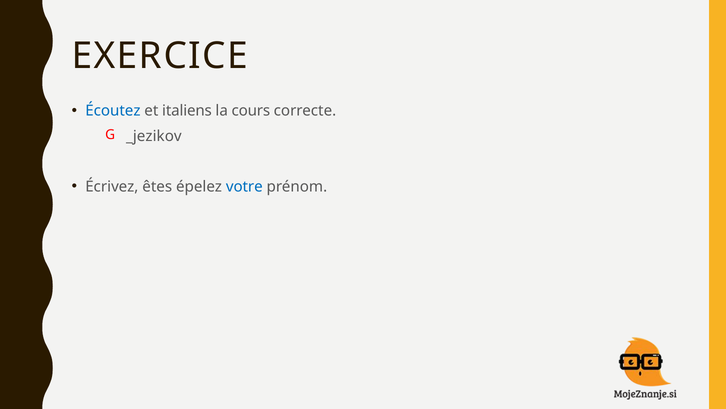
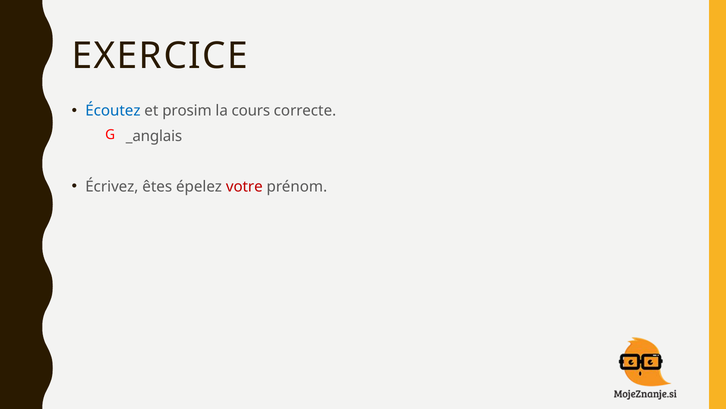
italiens: italiens -> prosim (187, 111)
_jezikov: _jezikov -> _anglais (154, 136)
votre colour: blue -> red (244, 187)
